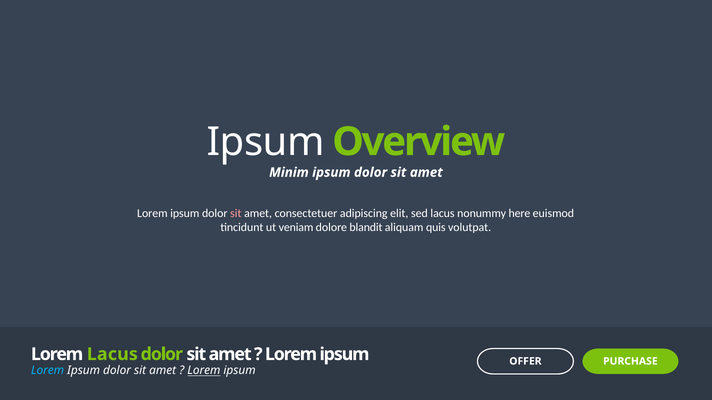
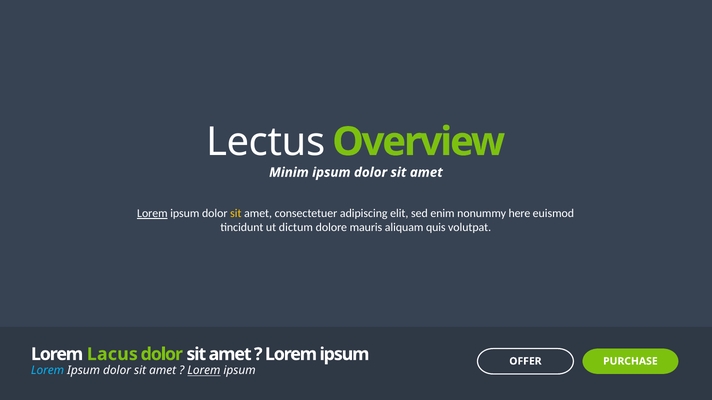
Ipsum: Ipsum -> Lectus (266, 142)
Lorem underline: none -> present (152, 214)
sit colour: pink -> yellow (236, 214)
sed lacus: lacus -> enim (443, 214)
veniam: veniam -> dictum (296, 228)
blandit: blandit -> mauris (366, 228)
